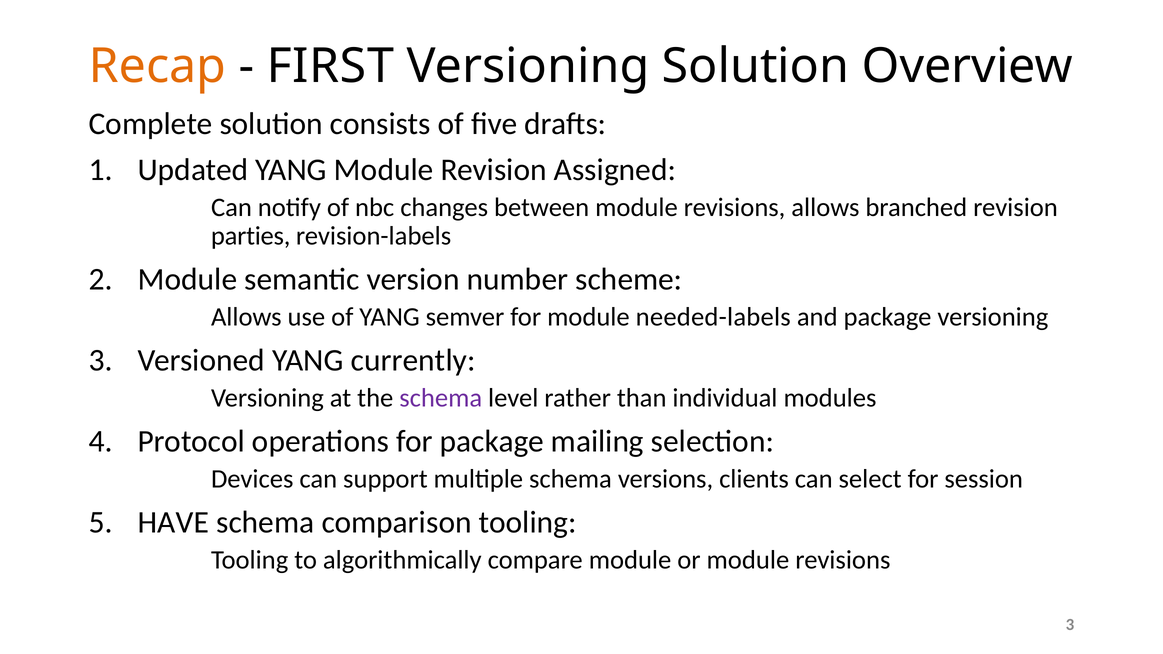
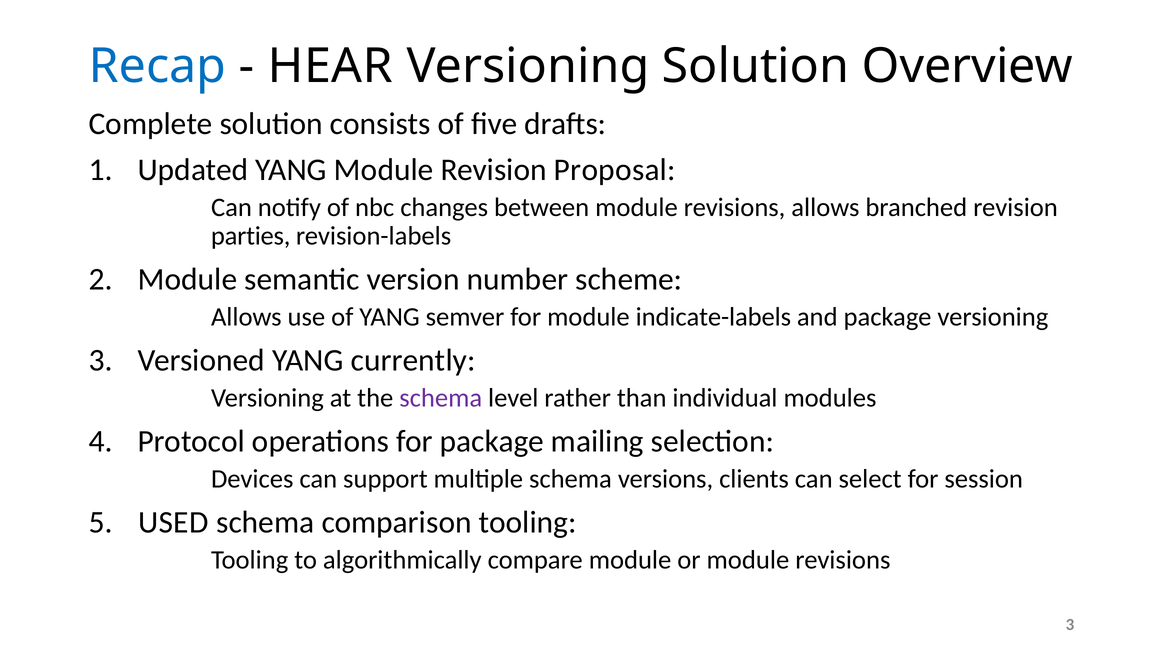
Recap colour: orange -> blue (157, 66)
FIRST: FIRST -> HEAR (330, 66)
Assigned: Assigned -> Proposal (615, 170)
needed-labels: needed-labels -> indicate-labels (713, 317)
HAVE: HAVE -> USED (173, 522)
